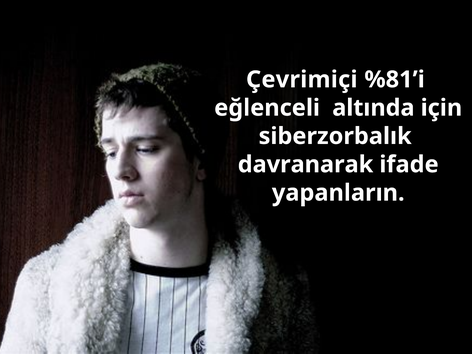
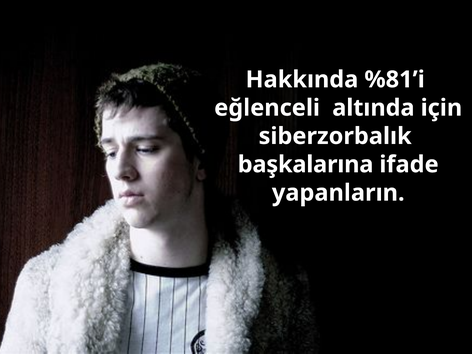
Çevrimiçi: Çevrimiçi -> Hakkında (302, 80)
davranarak: davranarak -> başkalarına (306, 165)
